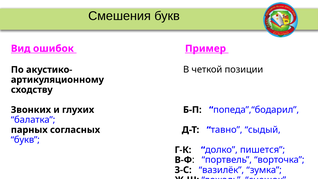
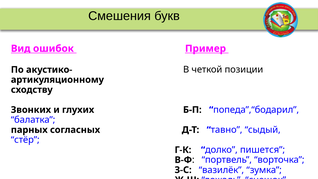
букв: букв -> стёр (25, 140)
